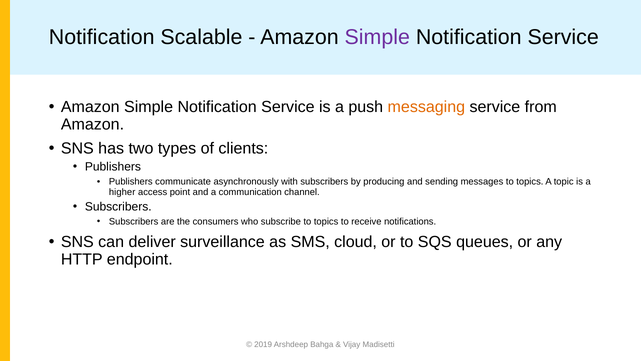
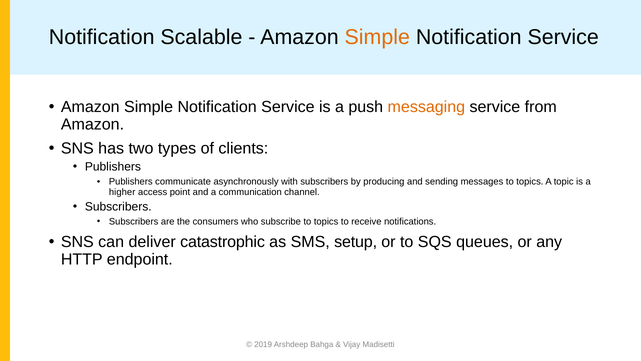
Simple colour: purple -> orange (377, 37)
surveillance: surveillance -> catastrophic (223, 242)
cloud: cloud -> setup (356, 242)
